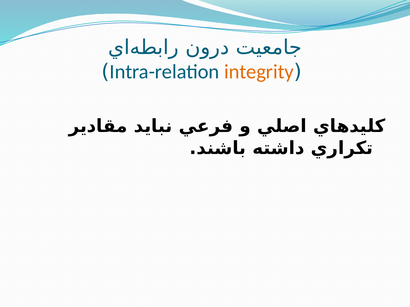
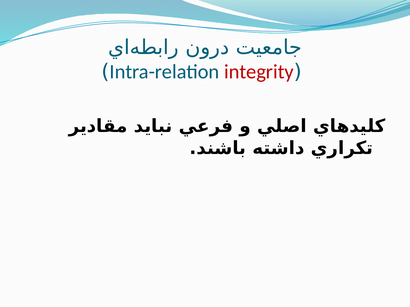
integrity colour: orange -> red (259, 72)
